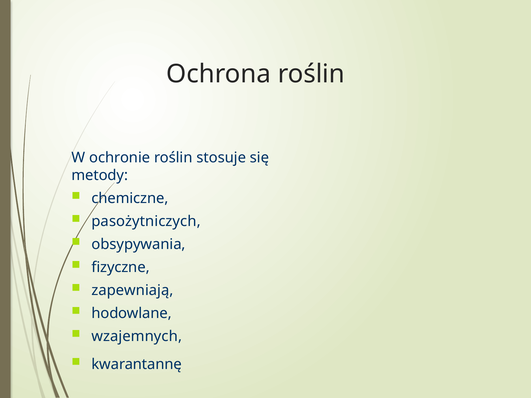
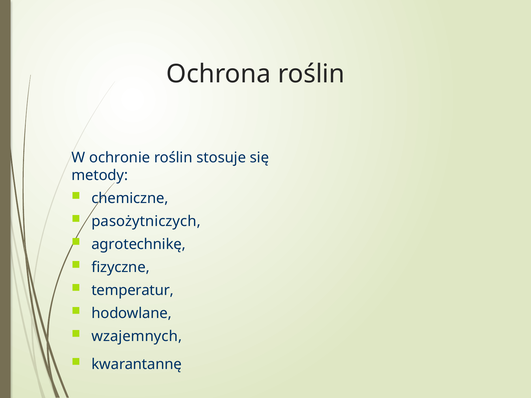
obsypywania: obsypywania -> agrotechnikę (139, 244)
zapewniają: zapewniają -> temperatur (133, 290)
